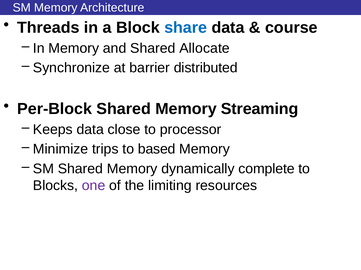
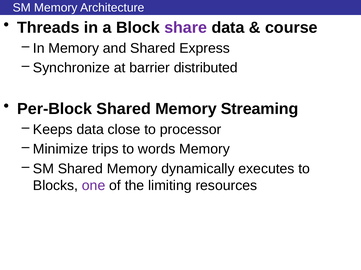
share colour: blue -> purple (186, 28)
Allocate: Allocate -> Express (205, 48)
based: based -> words (157, 149)
complete: complete -> executes (266, 169)
